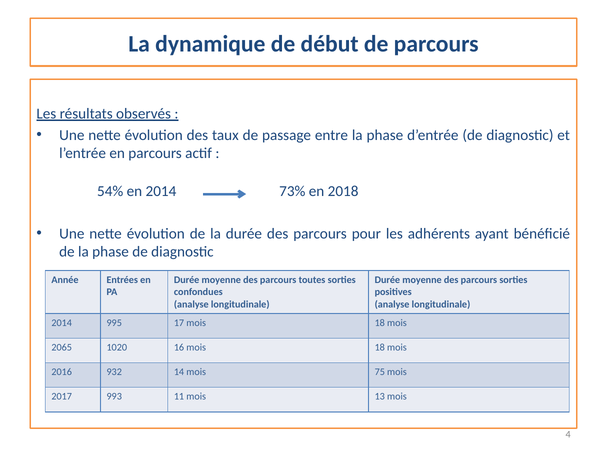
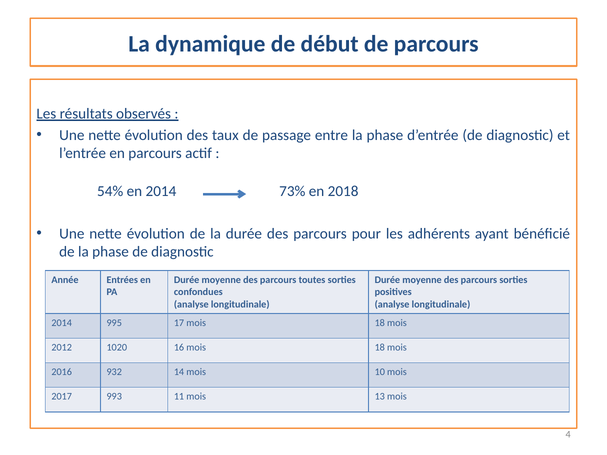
2065: 2065 -> 2012 (62, 348)
75: 75 -> 10 (380, 372)
